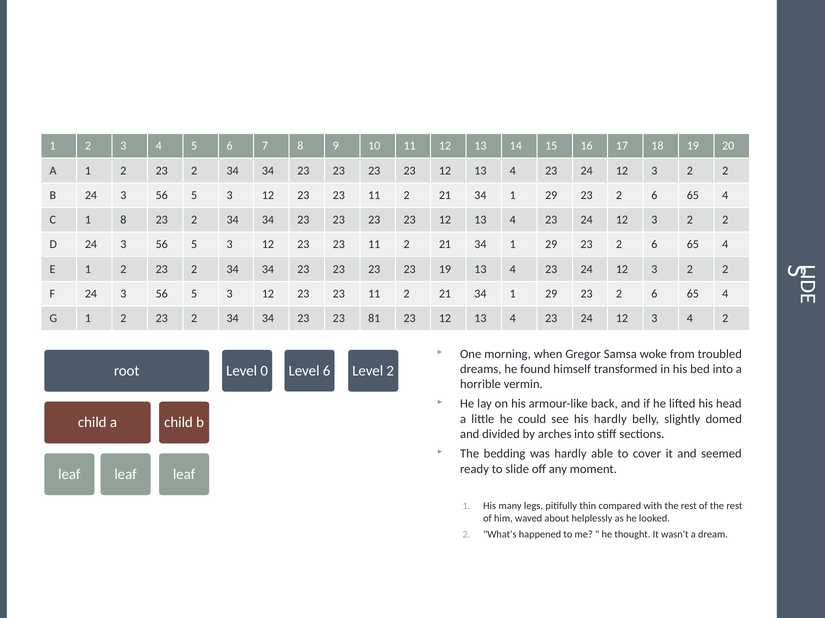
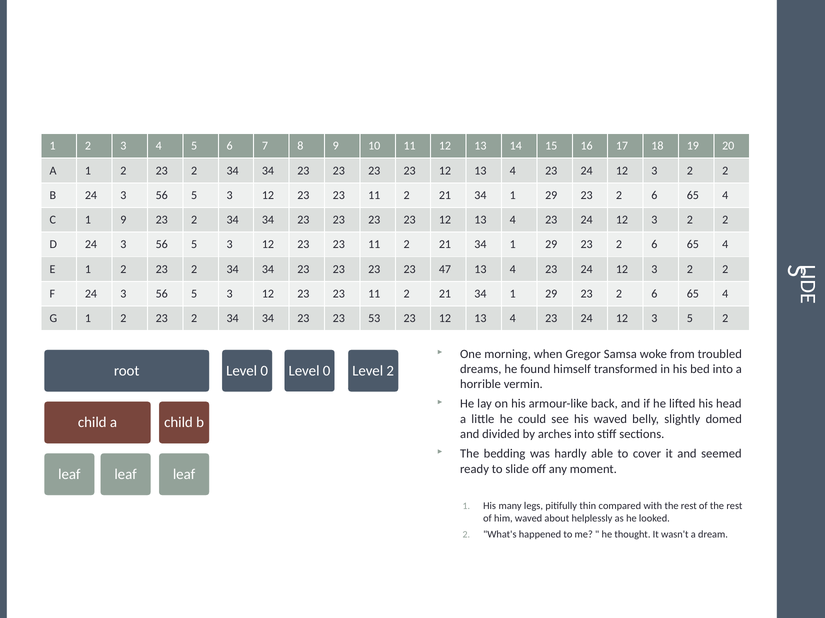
1 8: 8 -> 9 (123, 220)
23 19: 19 -> 47 (445, 270)
81: 81 -> 53 (374, 319)
12 3 4: 4 -> 5 (690, 319)
6: 6 -> 0 (327, 371)
his hardly: hardly -> waved (610, 419)
